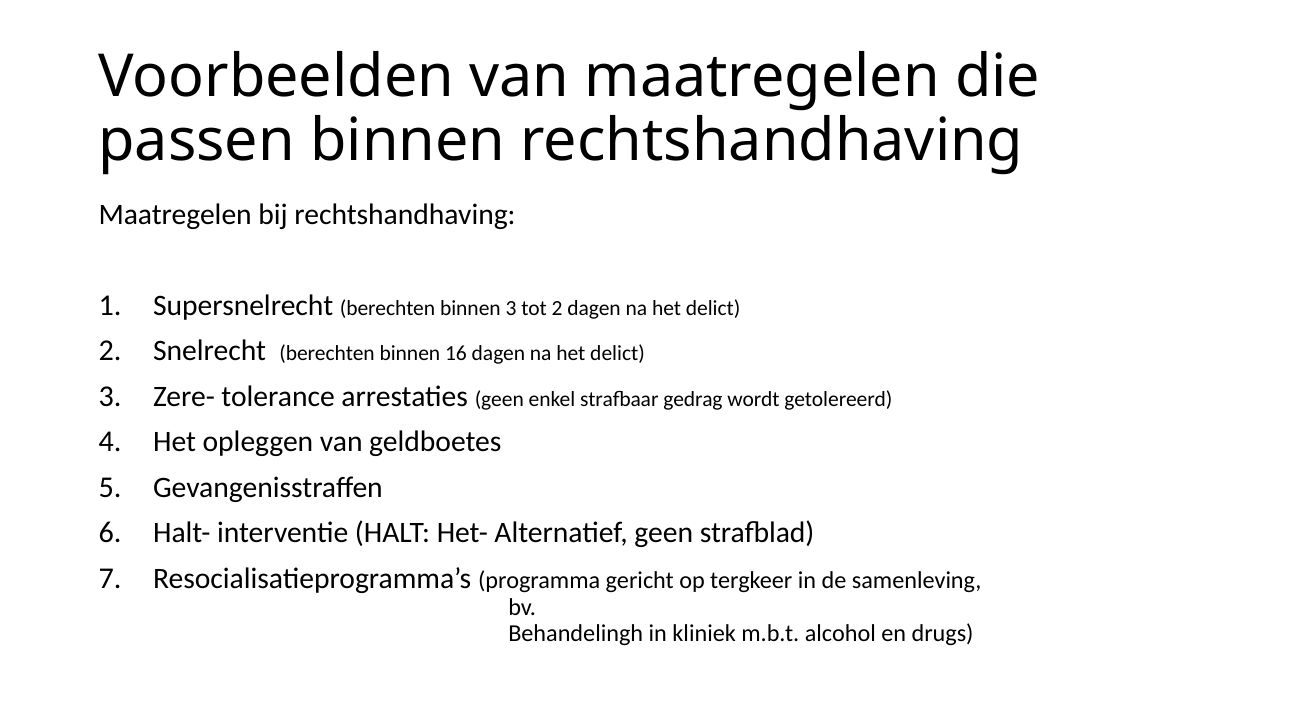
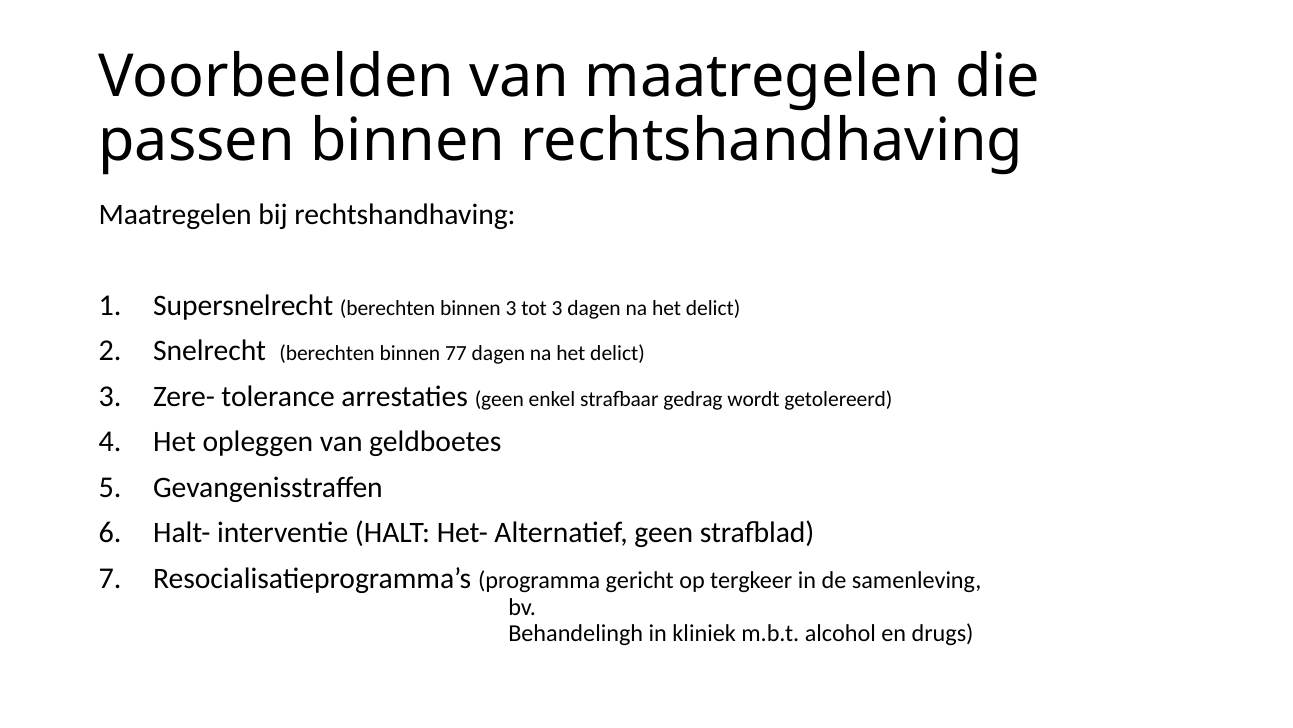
tot 2: 2 -> 3 (557, 308)
16: 16 -> 77 (456, 353)
